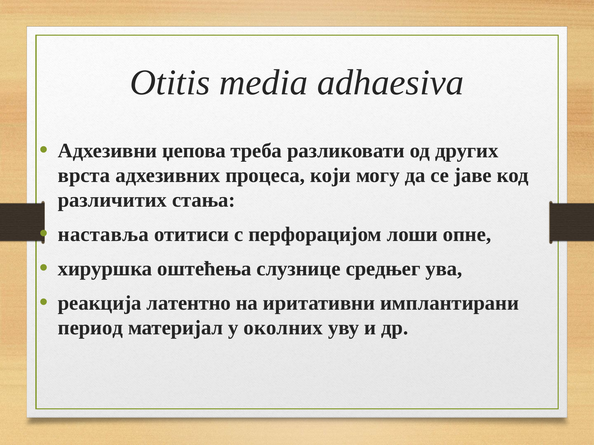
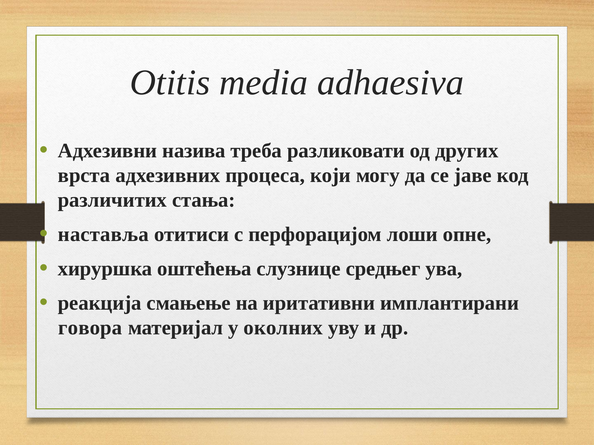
џепова: џепова -> назива (194, 151)
латентно: латентно -> смањење (189, 303)
период: период -> говора (90, 328)
